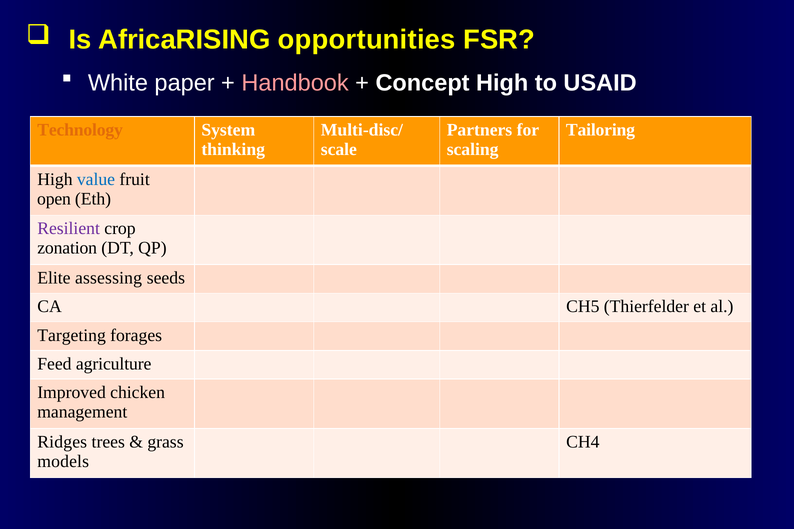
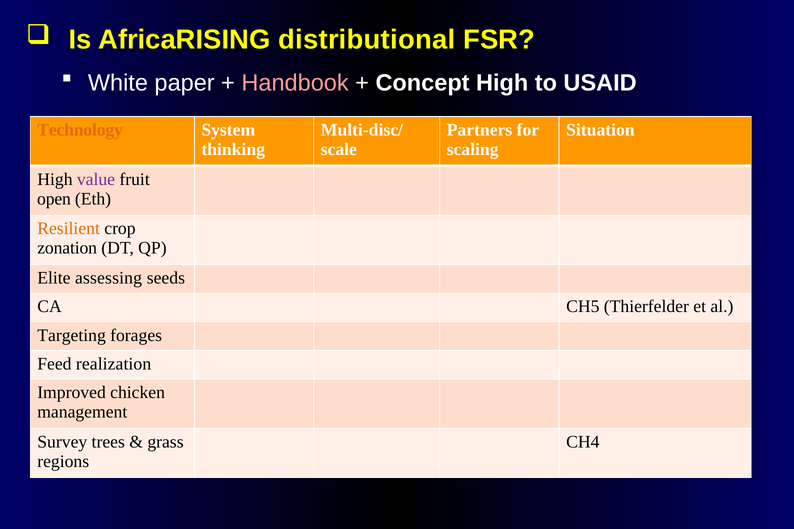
opportunities: opportunities -> distributional (367, 40)
Tailoring: Tailoring -> Situation (600, 130)
value colour: blue -> purple (96, 179)
Resilient colour: purple -> orange (69, 229)
agriculture: agriculture -> realization (114, 364)
Ridges: Ridges -> Survey (62, 442)
models: models -> regions (63, 462)
